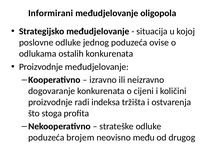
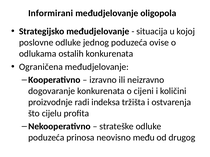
Proizvodnje: Proizvodnje -> Ograničena (41, 67)
stoga: stoga -> cijelu (52, 114)
brojem: brojem -> prinosa (80, 138)
